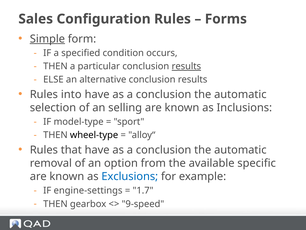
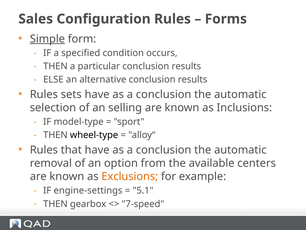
results underline: present -> none (186, 66)
into: into -> sets (71, 94)
specific: specific -> centers (257, 163)
Exclusions colour: blue -> orange (130, 176)
1.7: 1.7 -> 5.1 (143, 190)
9-speed: 9-speed -> 7-speed (143, 203)
